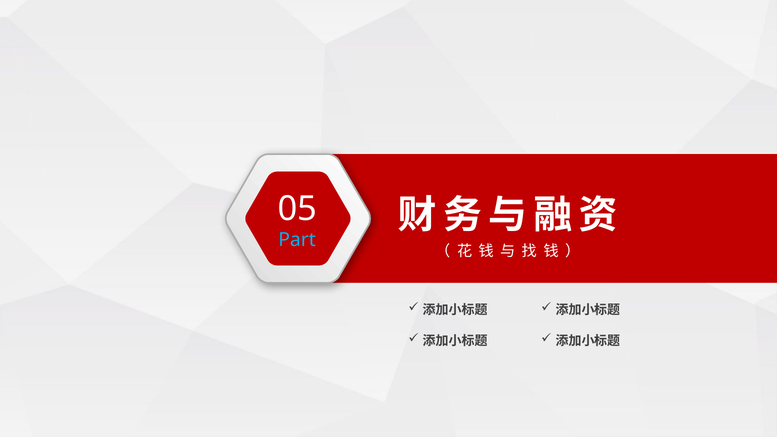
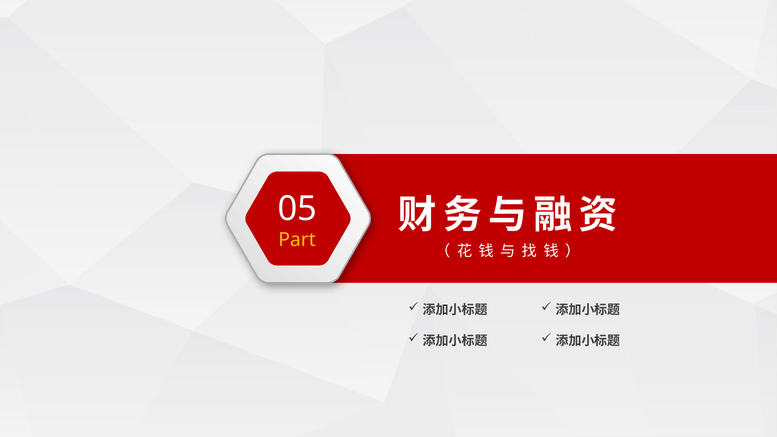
Part colour: light blue -> yellow (297, 240)
